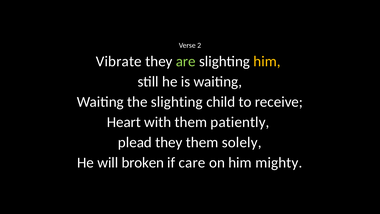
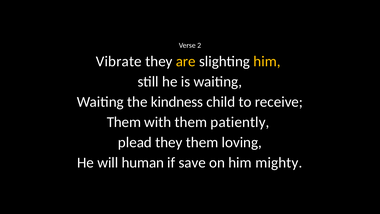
are colour: light green -> yellow (186, 61)
the slighting: slighting -> kindness (177, 102)
Heart: Heart -> Them (124, 122)
solely: solely -> loving (242, 142)
broken: broken -> human (143, 162)
care: care -> save (192, 162)
